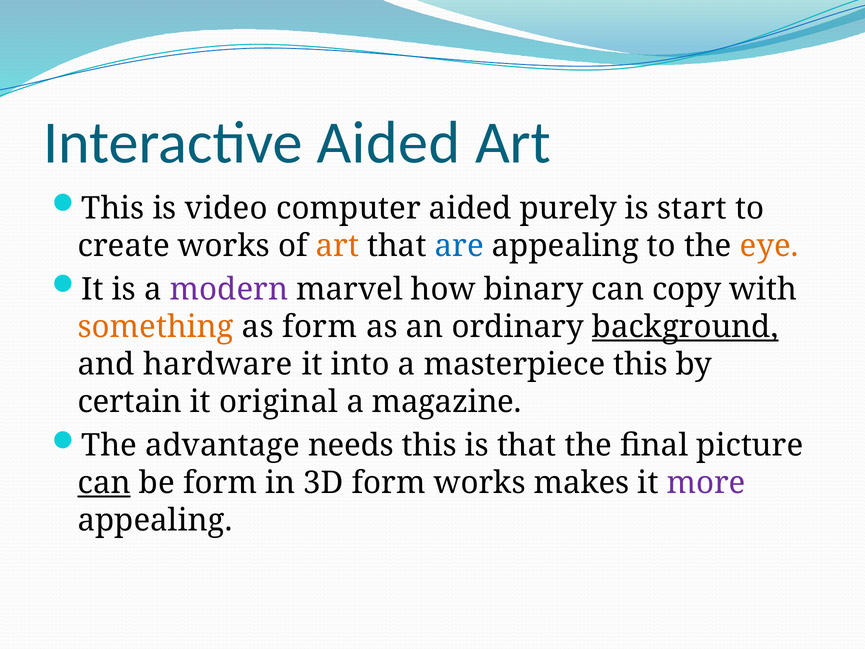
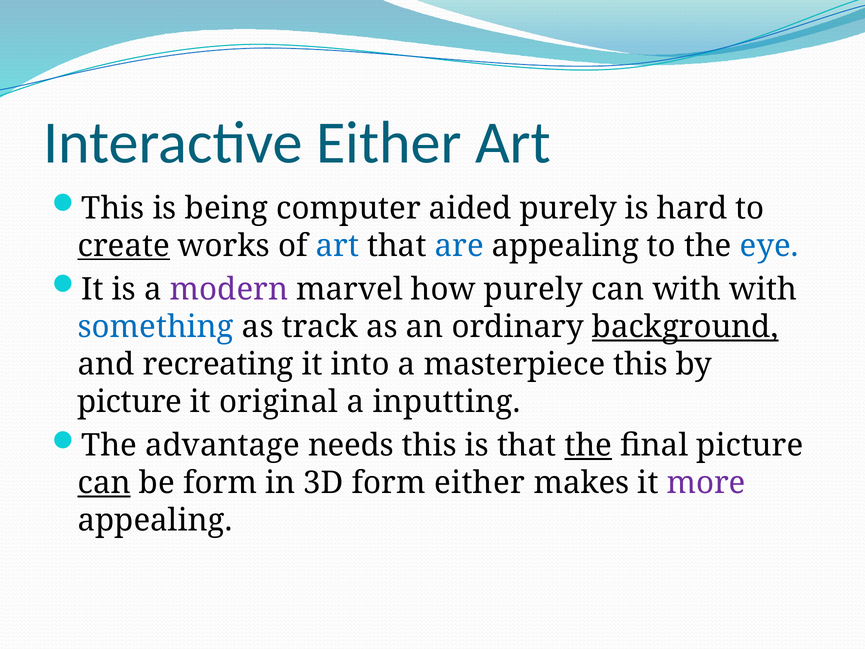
Interactive Aided: Aided -> Either (389, 143)
video: video -> being (226, 208)
start: start -> hard (692, 208)
create underline: none -> present (124, 246)
art colour: orange -> blue (337, 246)
eye colour: orange -> blue (769, 246)
how binary: binary -> purely (533, 289)
can copy: copy -> with (687, 289)
something colour: orange -> blue (156, 327)
as form: form -> track (320, 327)
hardware: hardware -> recreating (218, 364)
certain: certain -> picture (130, 402)
magazine: magazine -> inputting (447, 402)
the underline: none -> present (588, 445)
form works: works -> either (480, 483)
